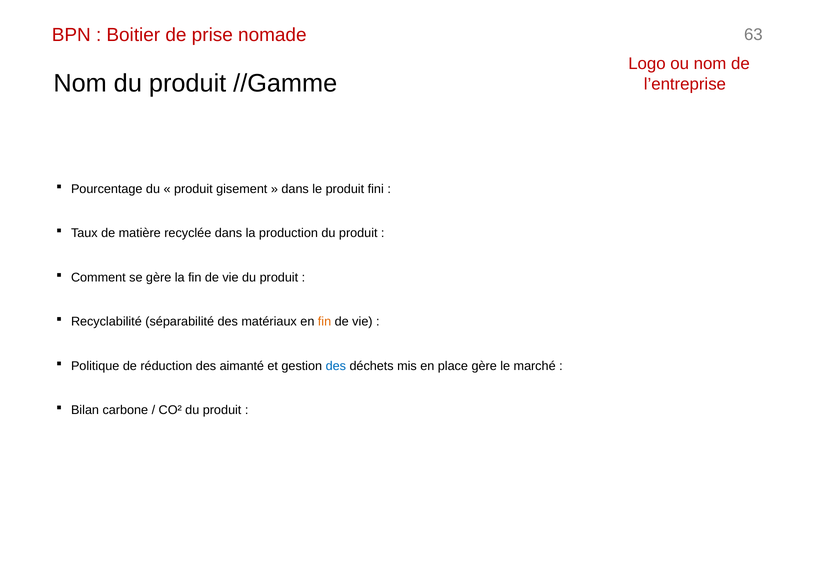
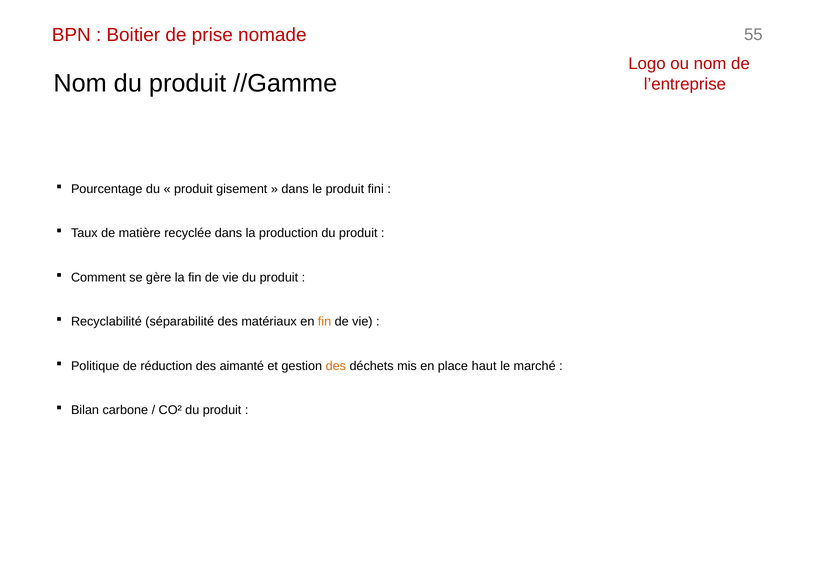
63: 63 -> 55 (753, 35)
des colour: blue -> orange (336, 366)
place gère: gère -> haut (484, 366)
